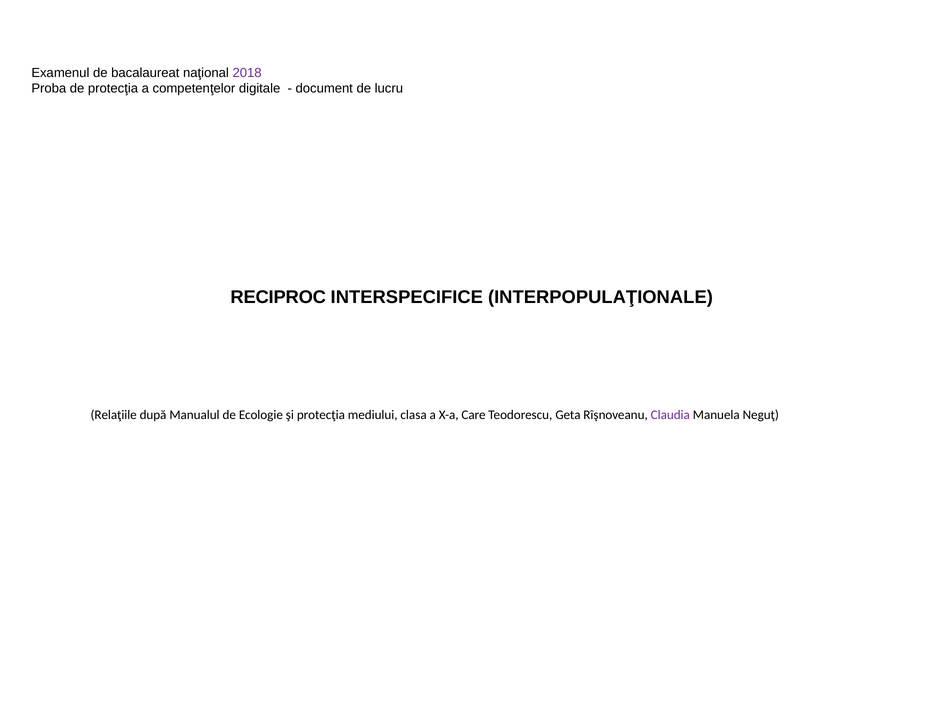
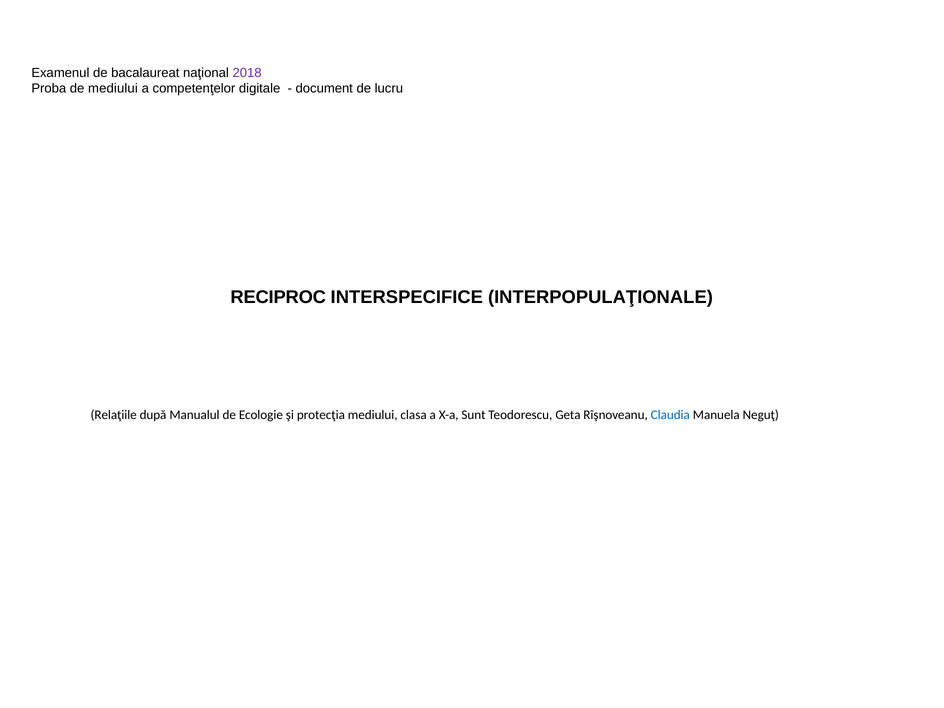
de protecţia: protecţia -> mediului (113, 88)
Care: Care -> Sunt (474, 415)
Claudia colour: purple -> blue (670, 415)
